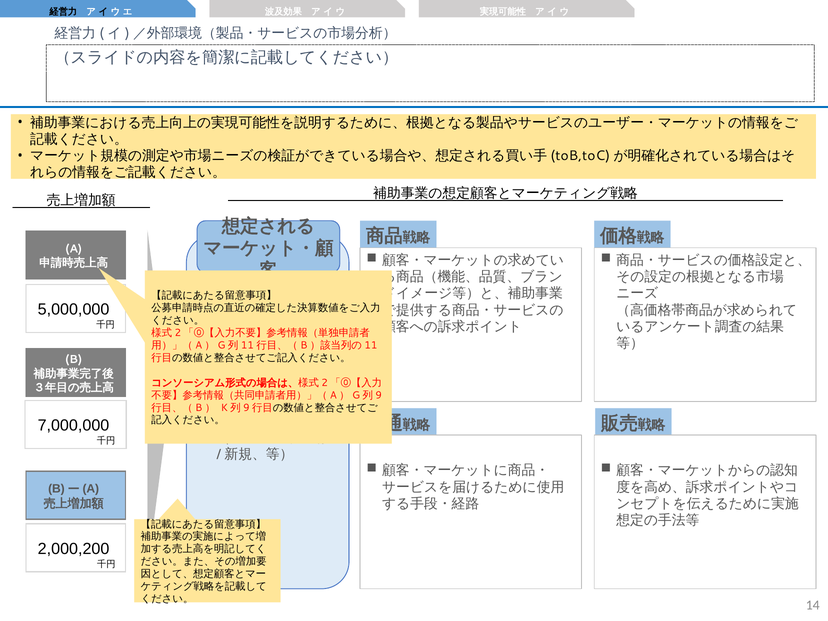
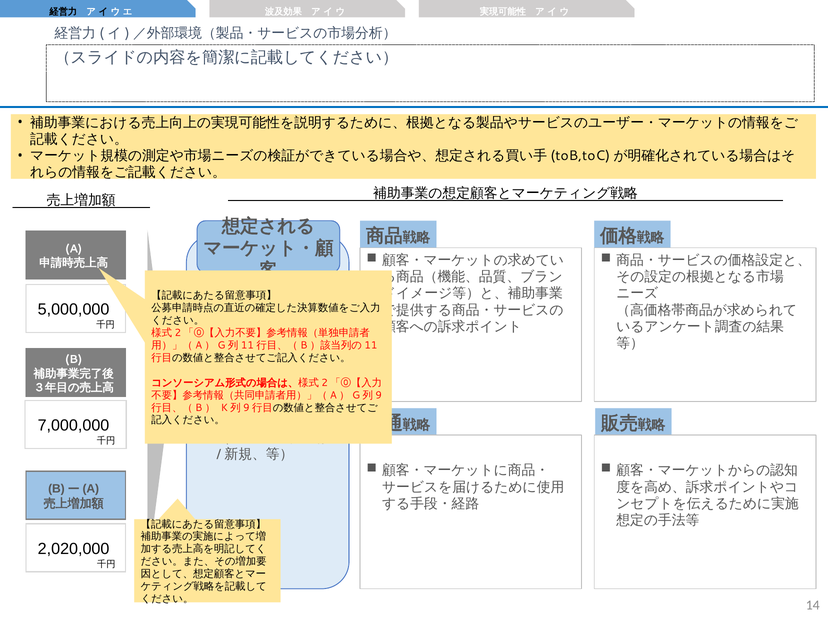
2,000,200: 2,000,200 -> 2,020,000 (74, 549)
